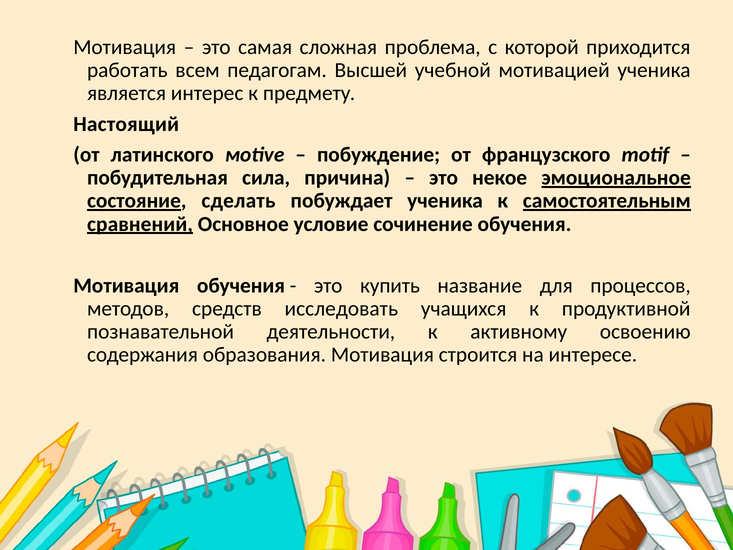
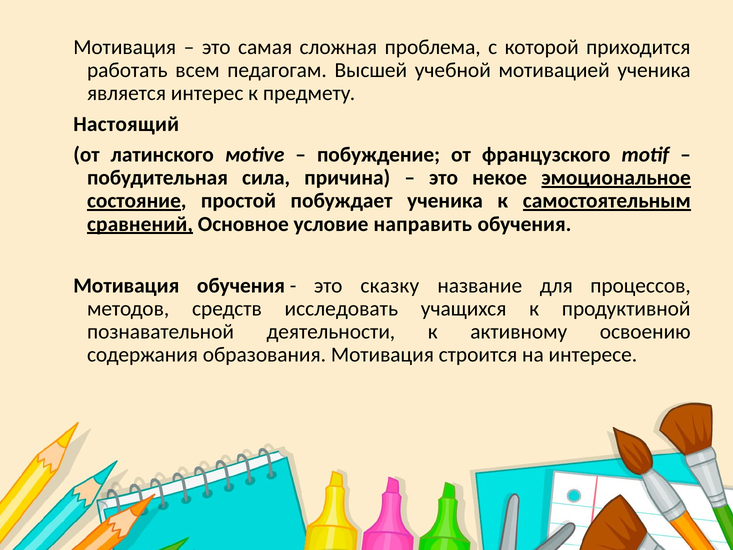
сделать: сделать -> простой (239, 201)
сочинение: сочинение -> направить (423, 224)
купить: купить -> сказку (390, 285)
